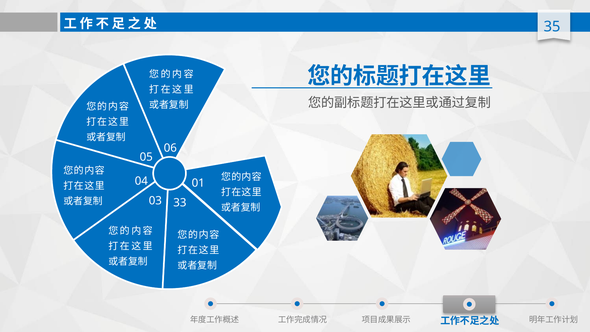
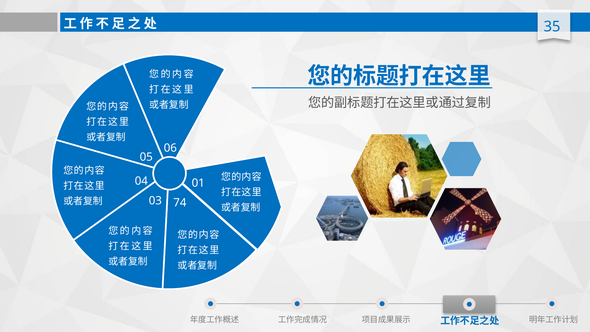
33: 33 -> 74 (180, 203)
